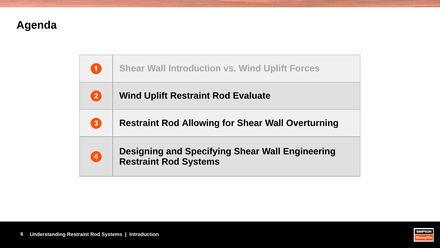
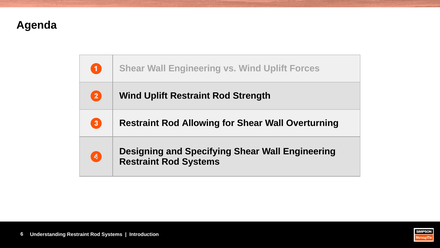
❶ Shear Wall Introduction: Introduction -> Engineering (195, 68)
Evaluate: Evaluate -> Strength (252, 96)
